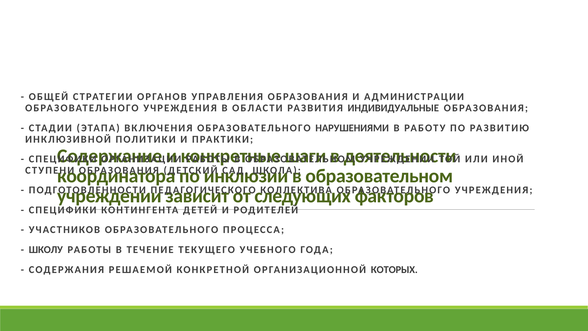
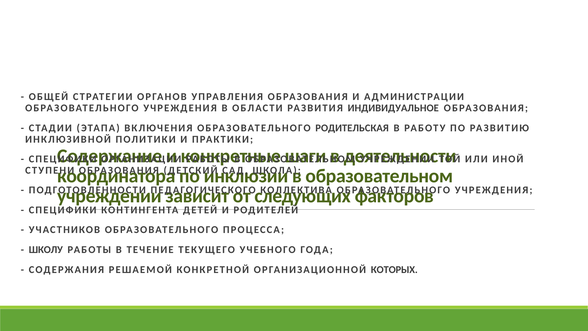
ИНДИВИДУАЛЬНЫЕ: ИНДИВИДУАЛЬНЫЕ -> ИНДИВИДУАЛЬНОЕ (393, 108)
НАРУШЕНИЯМИ: НАРУШЕНИЯМИ -> РОДИТЕЛЬСКАЯ (352, 128)
